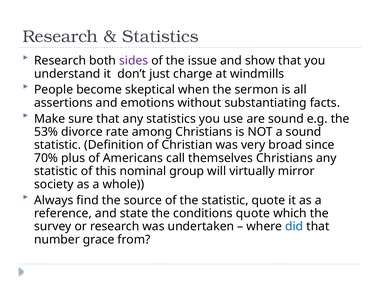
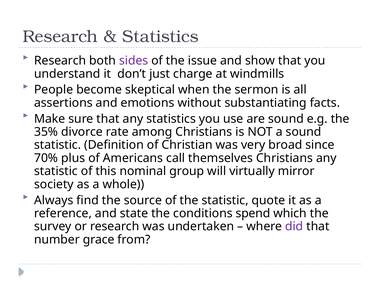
53%: 53% -> 35% (46, 132)
conditions quote: quote -> spend (253, 213)
did colour: blue -> purple (294, 226)
